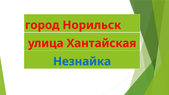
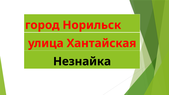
Незнайка colour: blue -> black (82, 62)
